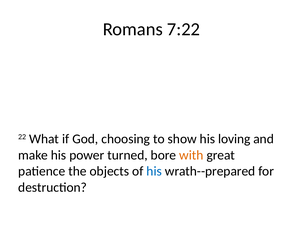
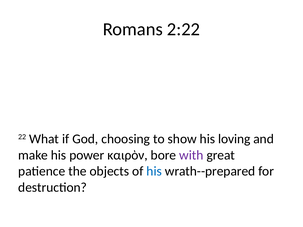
7:22: 7:22 -> 2:22 (184, 29)
turned: turned -> καιρὸν (128, 155)
with colour: orange -> purple (191, 155)
